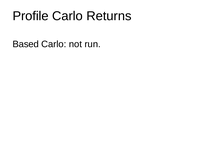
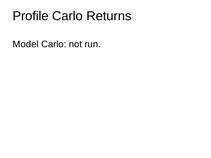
Based: Based -> Model (26, 44)
